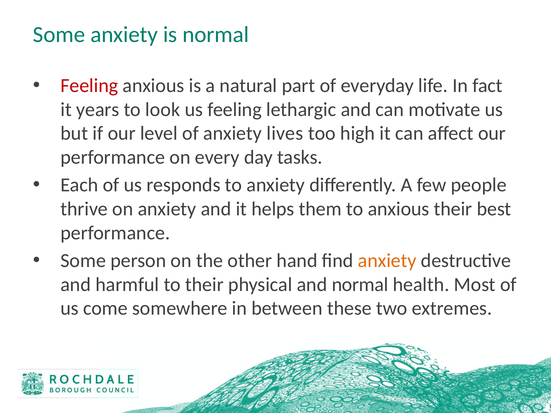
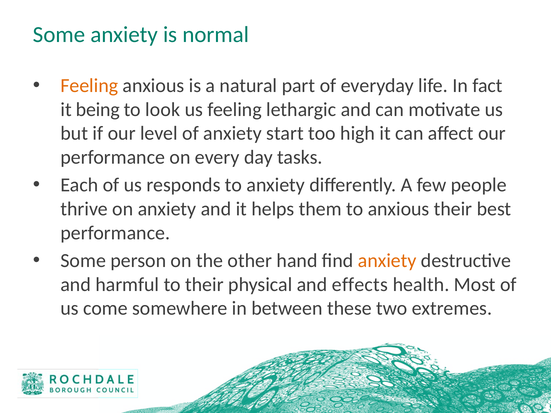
Feeling colour: red -> orange (89, 86)
years: years -> being (98, 110)
lives: lives -> start (285, 134)
and normal: normal -> effects (360, 285)
